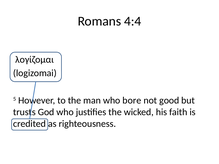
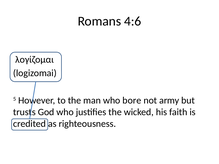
4:4: 4:4 -> 4:6 (133, 21)
good: good -> army (169, 101)
